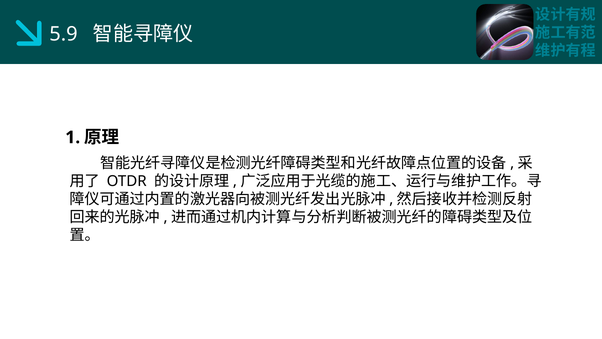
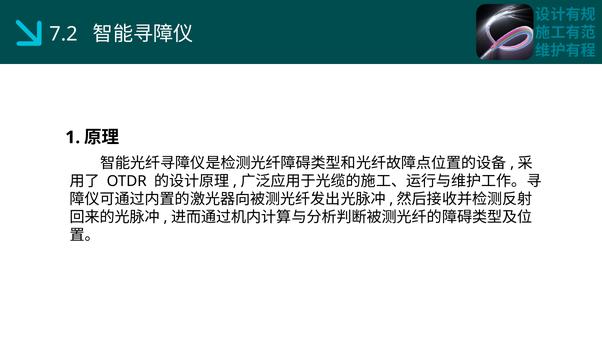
5.9: 5.9 -> 7.2 (64, 34)
